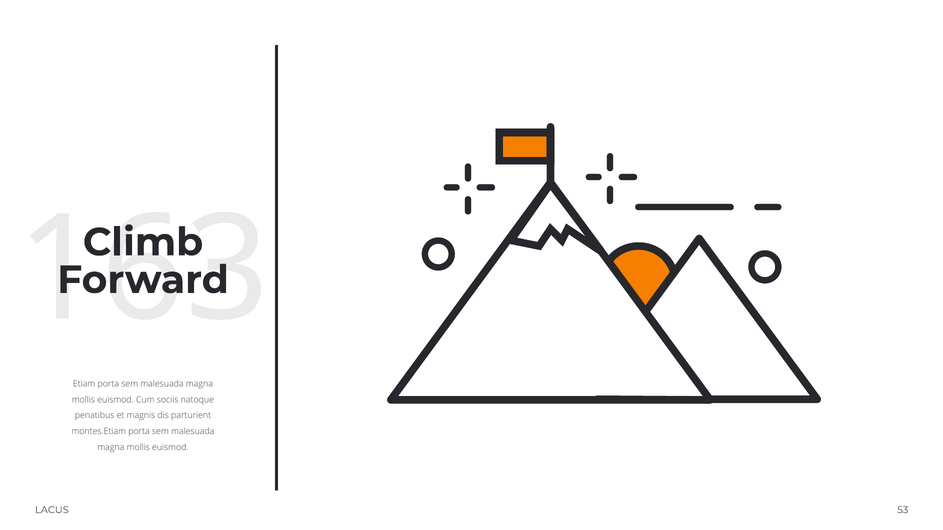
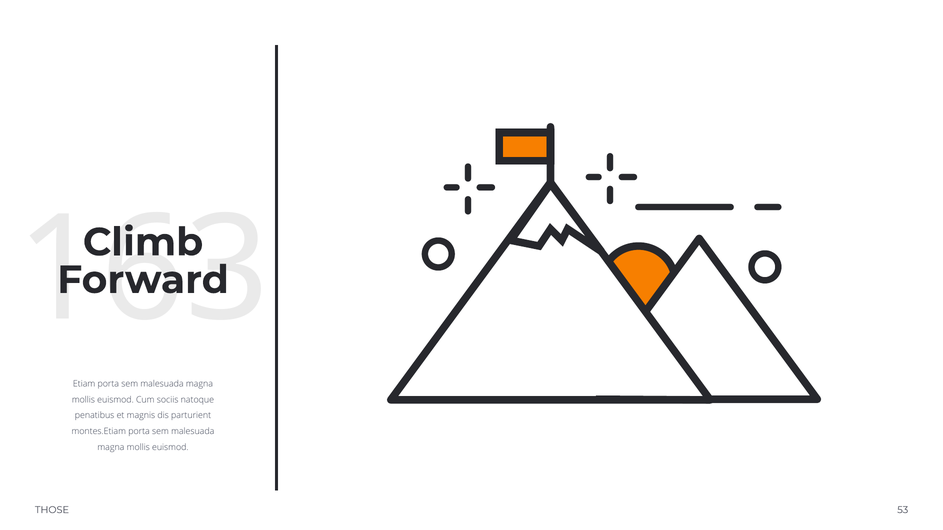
LACUS: LACUS -> THOSE (52, 510)
